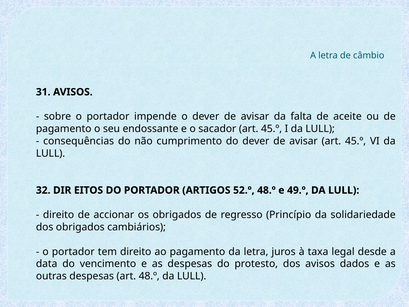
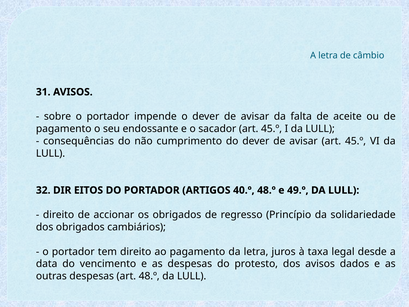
52.º: 52.º -> 40.º (244, 190)
